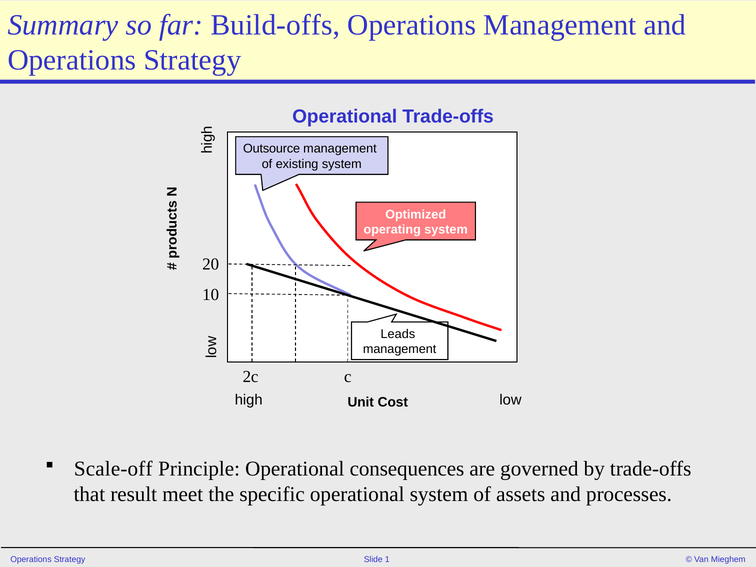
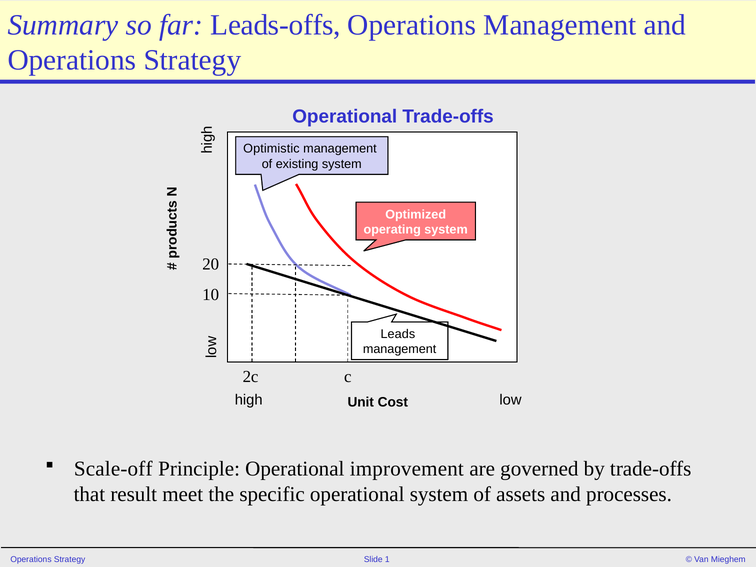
Build-offs: Build-offs -> Leads-offs (275, 25)
Outsource: Outsource -> Optimistic (271, 149)
consequences: consequences -> improvement (407, 469)
